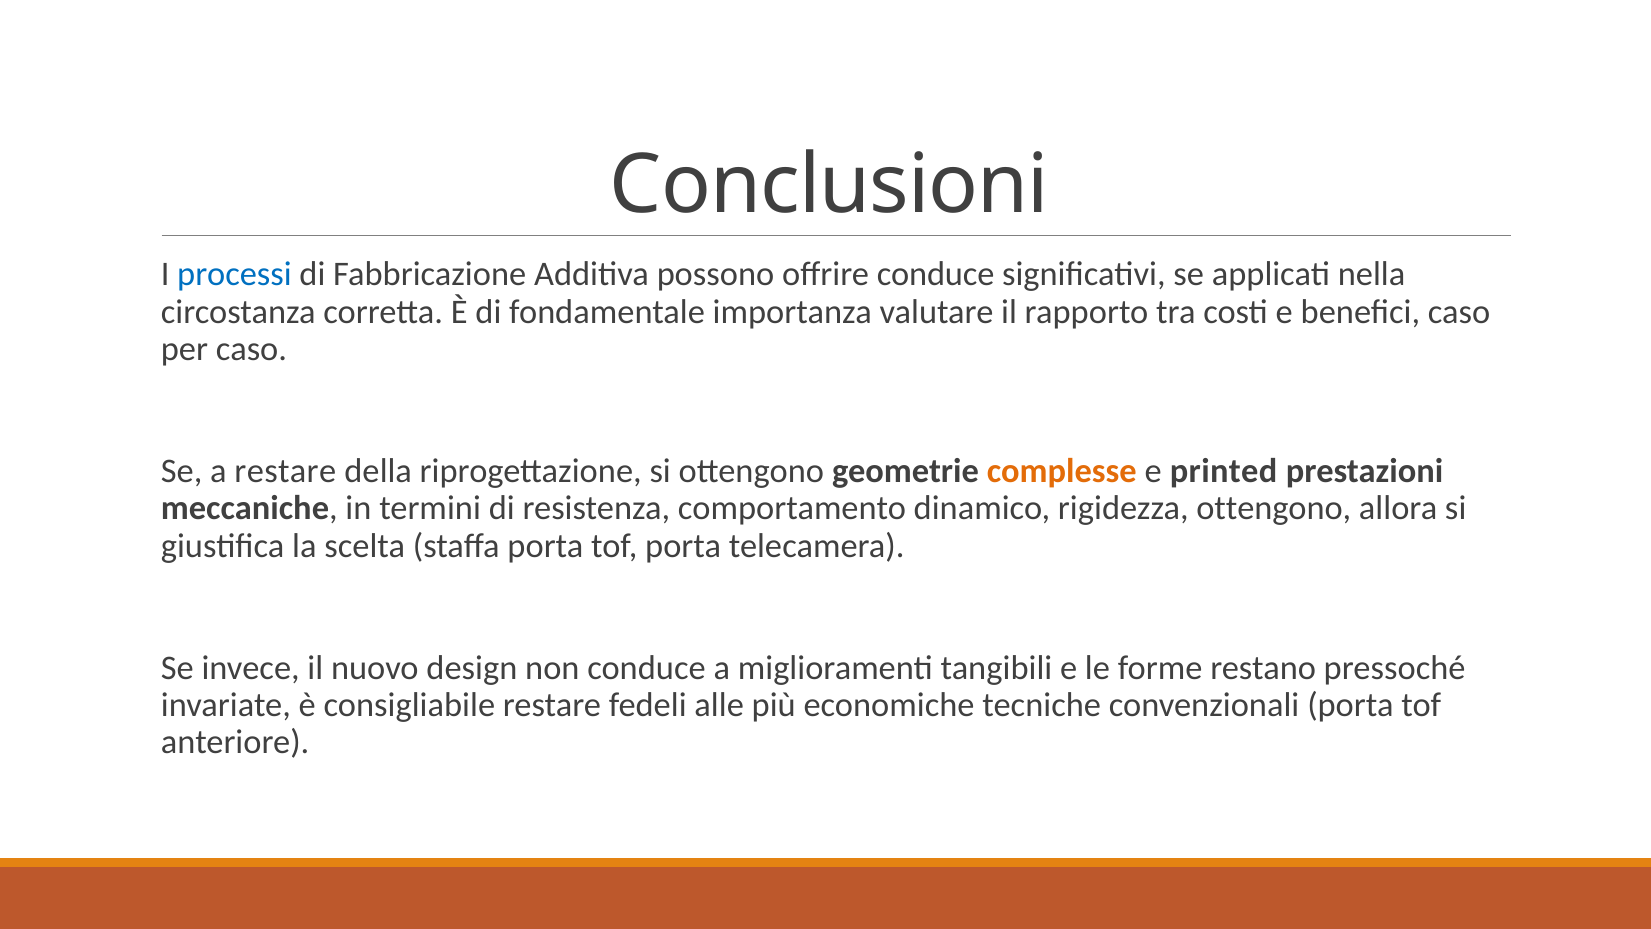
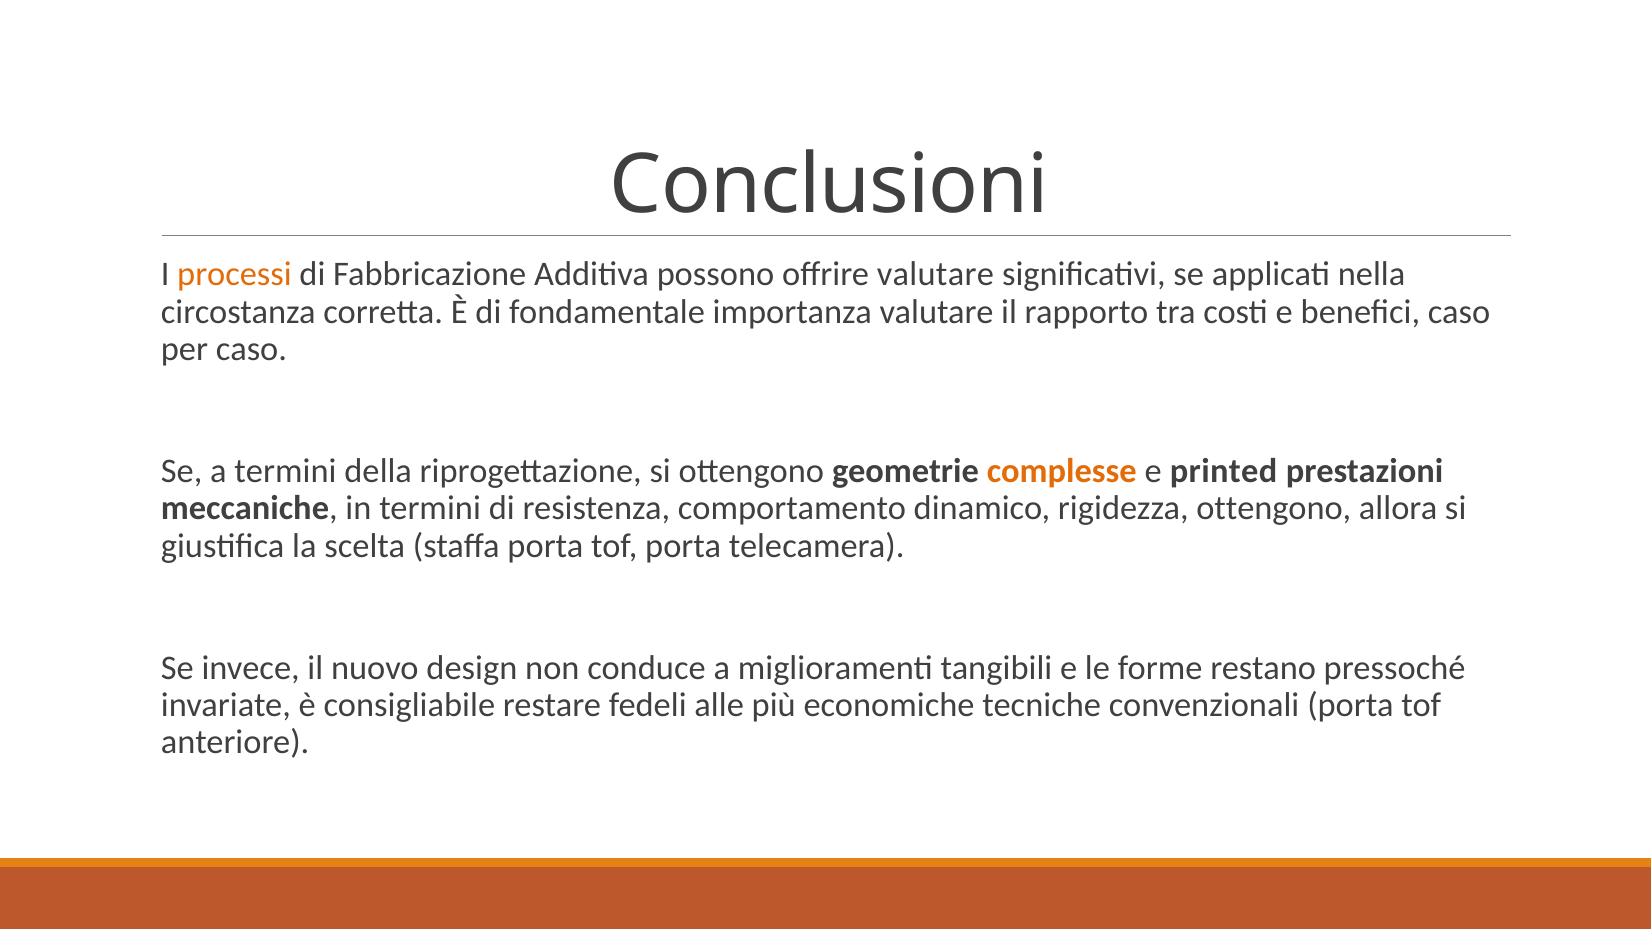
processi colour: blue -> orange (234, 275)
offrire conduce: conduce -> valutare (935, 275)
a restare: restare -> termini (285, 471)
